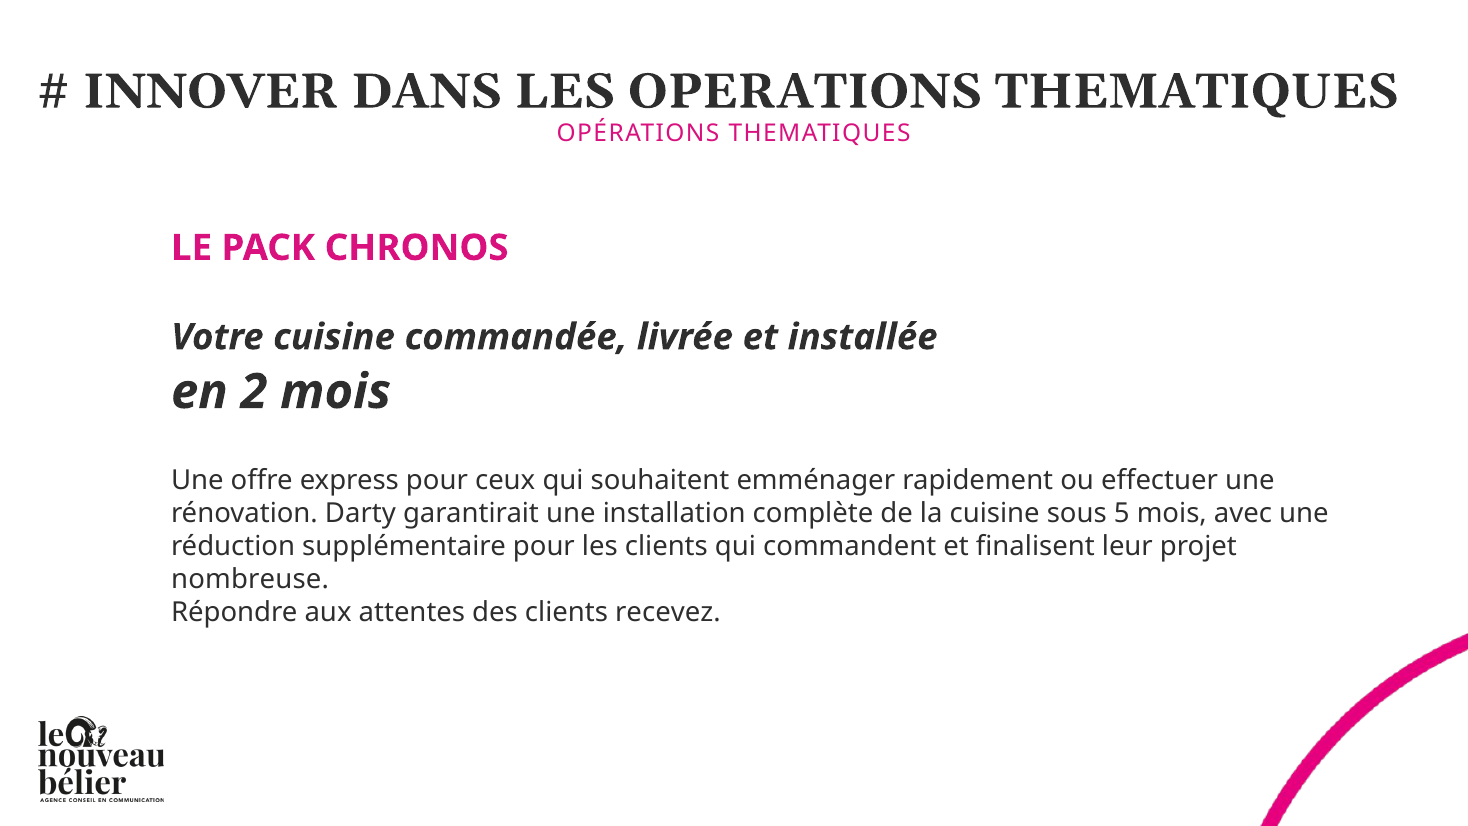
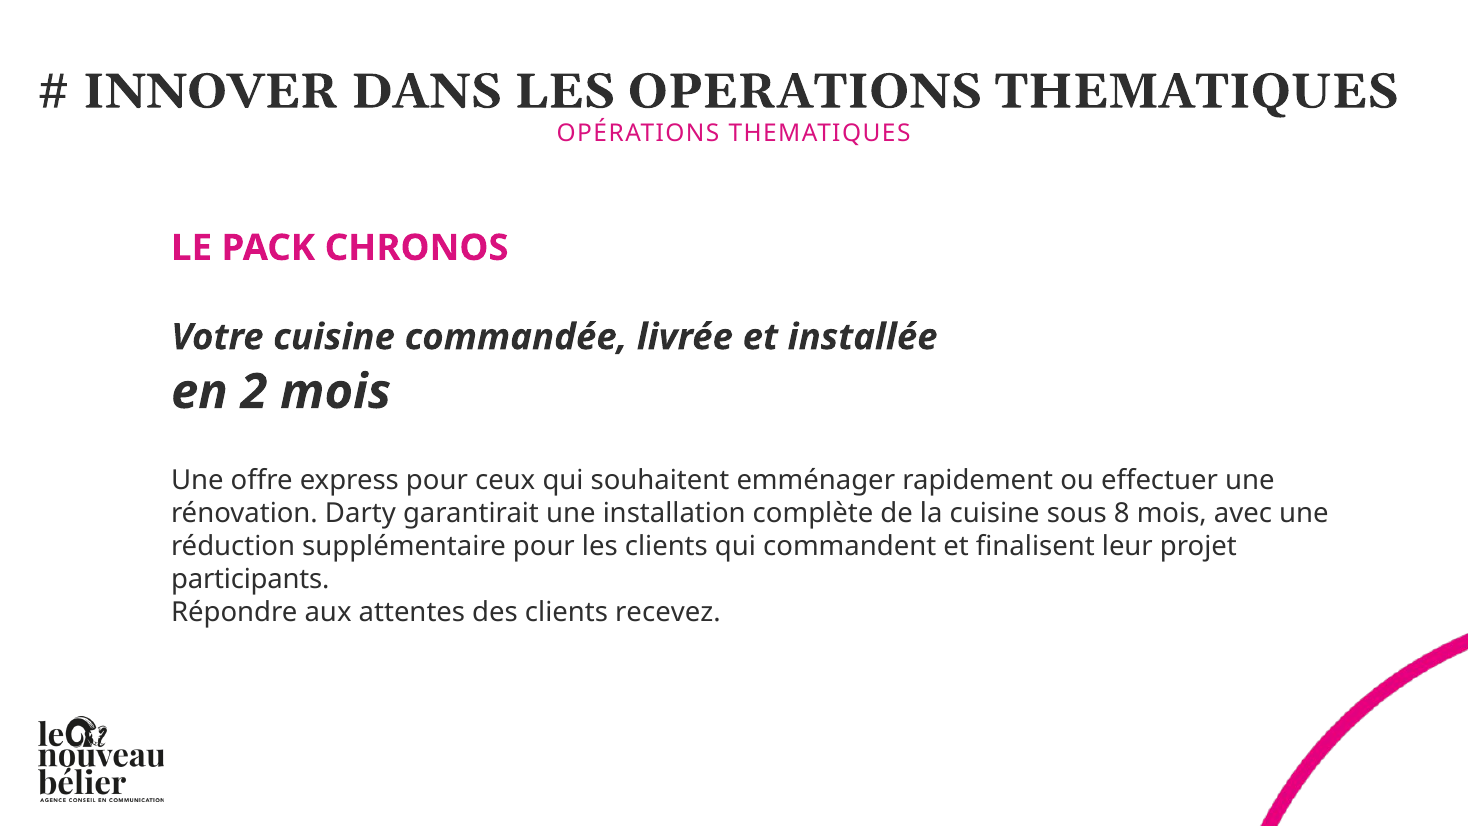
5: 5 -> 8 (1122, 513)
nombreuse: nombreuse -> participants (250, 579)
